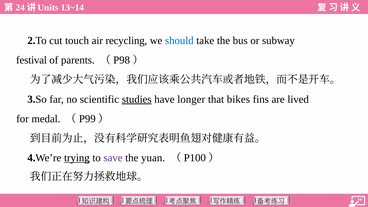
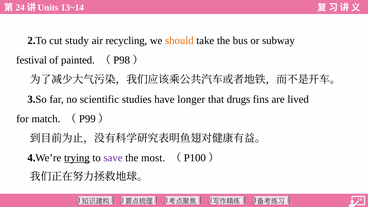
touch: touch -> study (77, 41)
should colour: blue -> orange (179, 41)
parents: parents -> painted (78, 60)
studies underline: present -> none (137, 99)
bikes: bikes -> drugs (239, 99)
medal: medal -> match (46, 119)
yuan: yuan -> most (153, 158)
